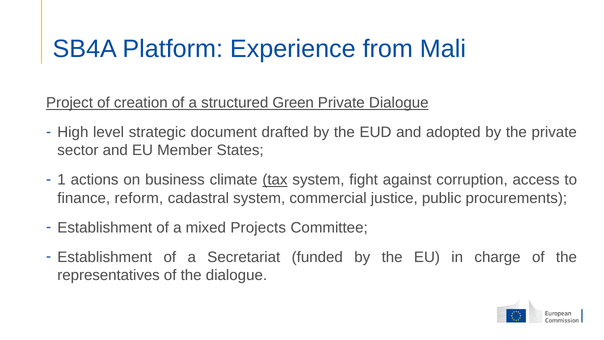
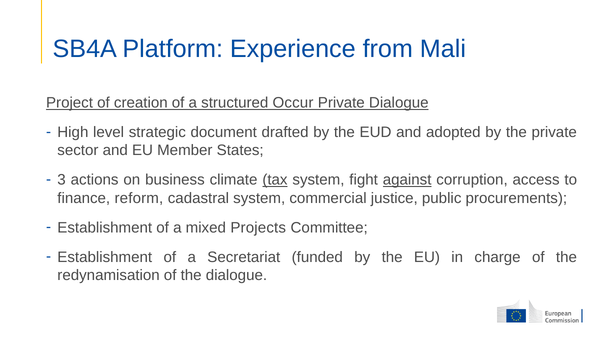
Green: Green -> Occur (293, 103)
1: 1 -> 3 (62, 180)
against underline: none -> present (407, 180)
representatives: representatives -> redynamisation (109, 275)
